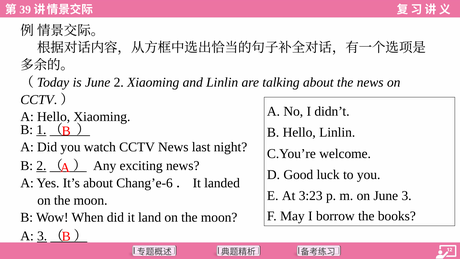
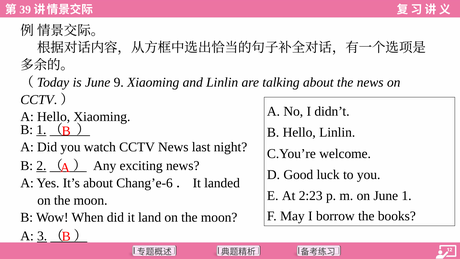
2: 2 -> 9 (119, 82)
3:23: 3:23 -> 2:23 (311, 196)
3: 3 -> 1 (407, 196)
